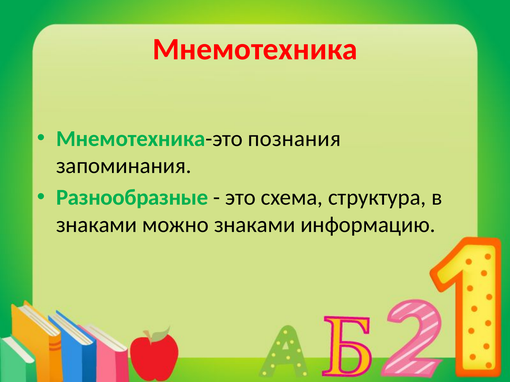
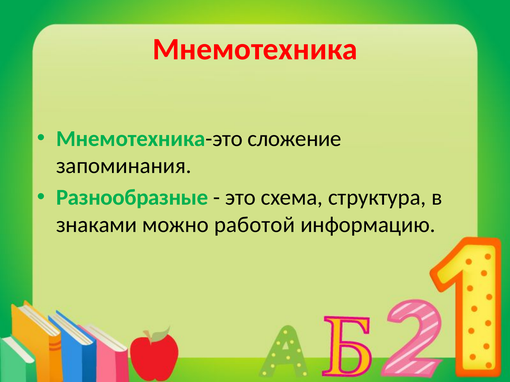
познания: познания -> сложение (295, 139)
можно знаками: знаками -> работой (255, 225)
